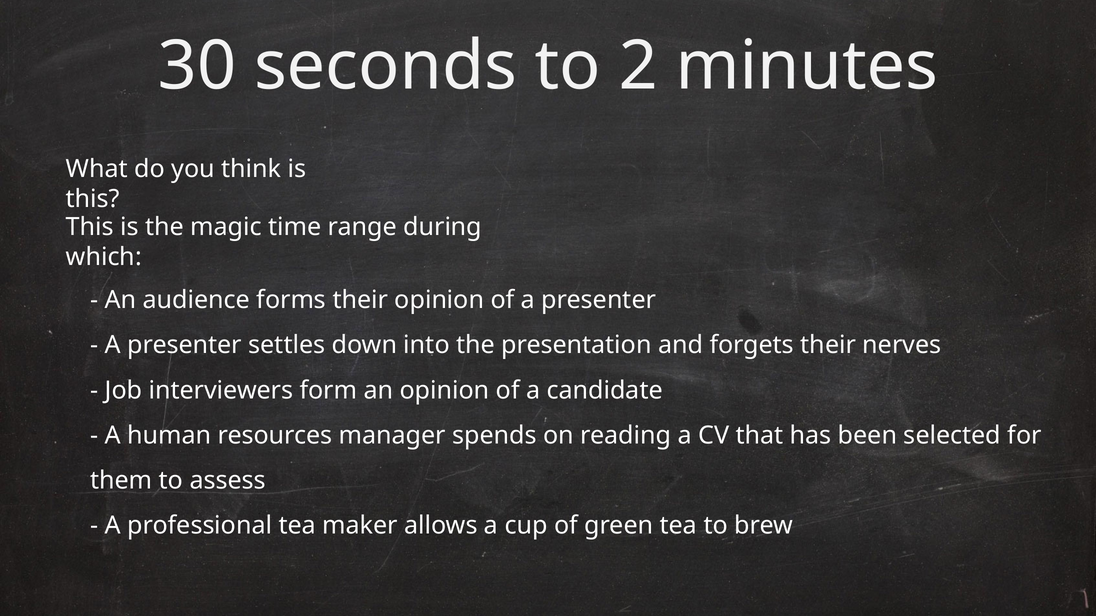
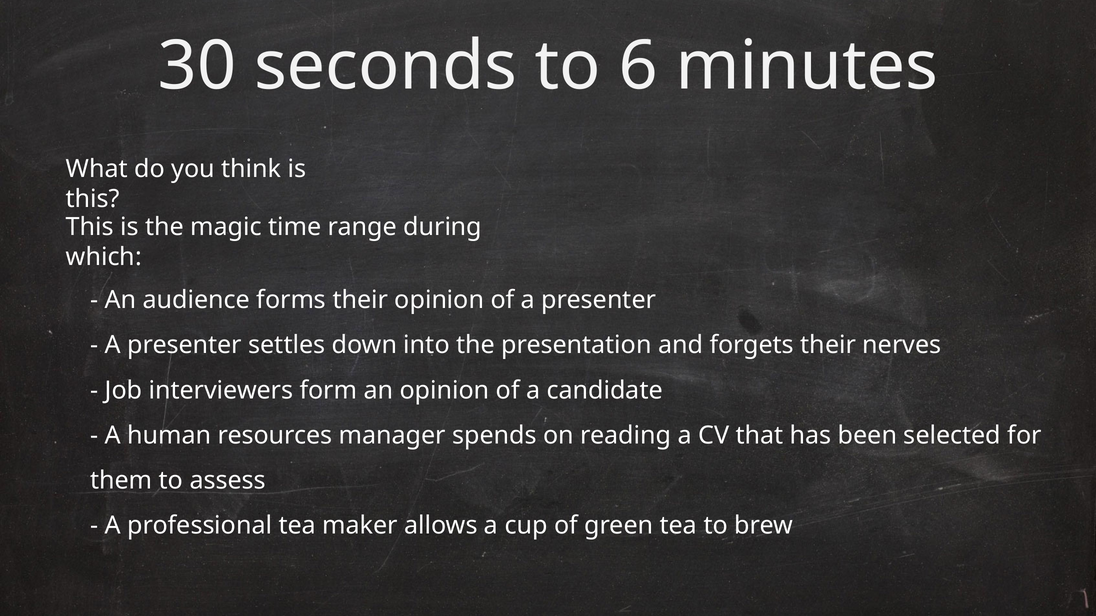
2: 2 -> 6 (638, 66)
